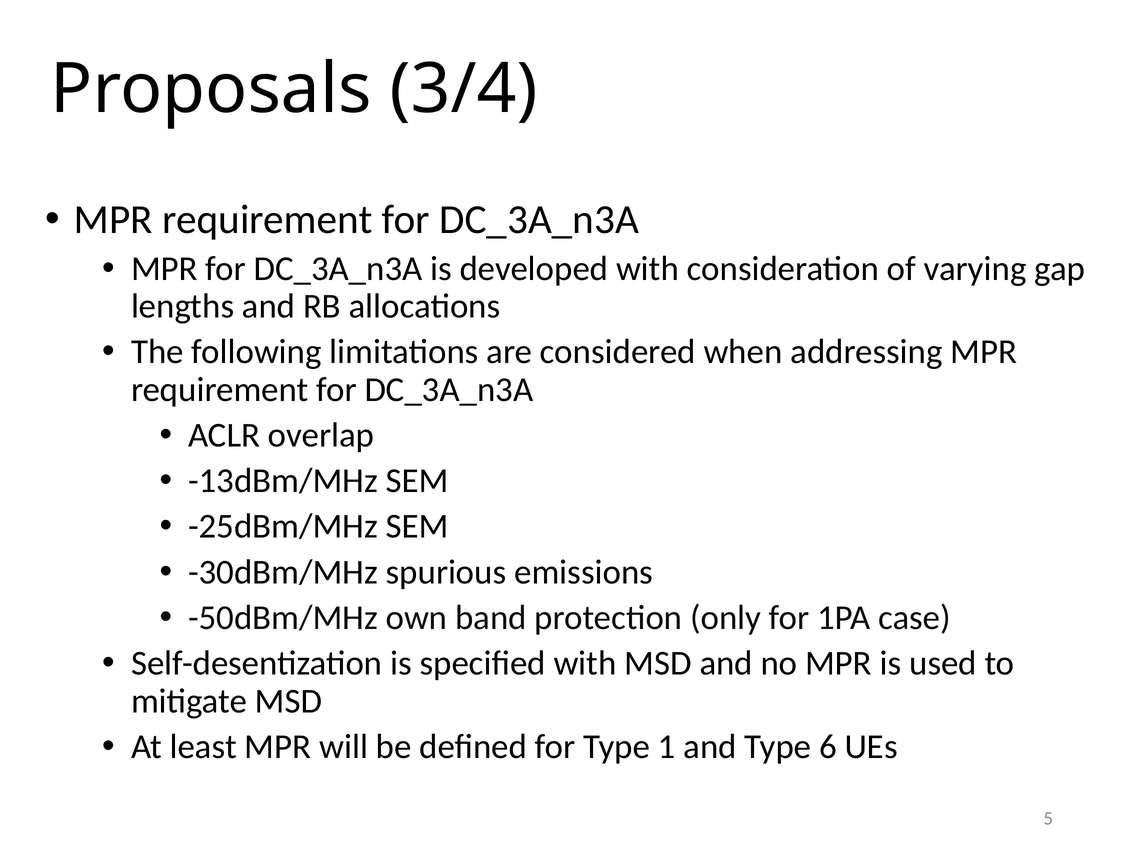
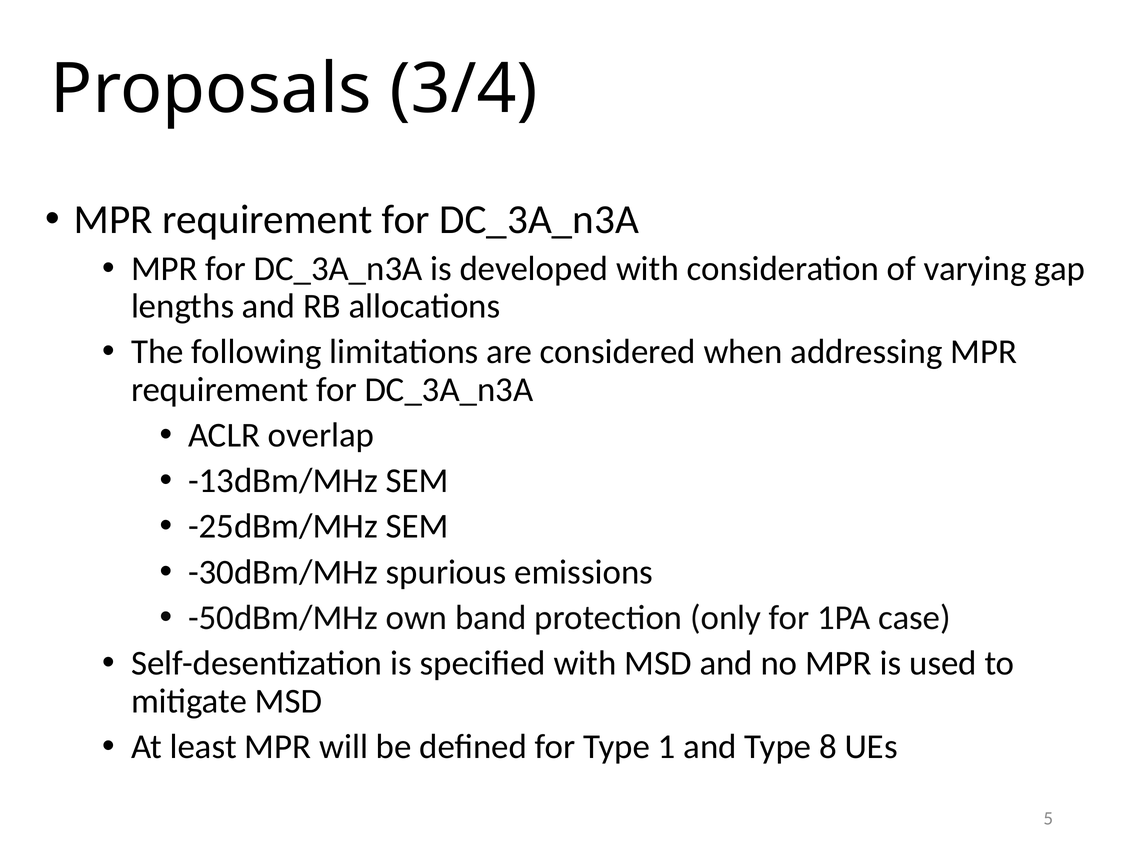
6: 6 -> 8 (828, 747)
